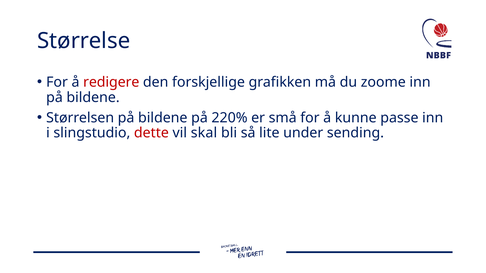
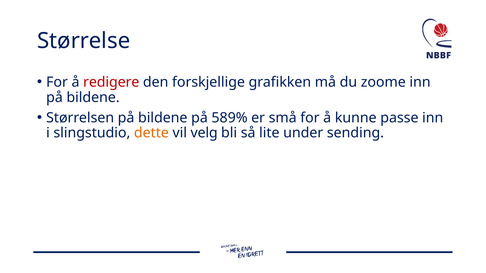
220%: 220% -> 589% (230, 118)
dette colour: red -> orange (151, 133)
skal: skal -> velg (204, 133)
